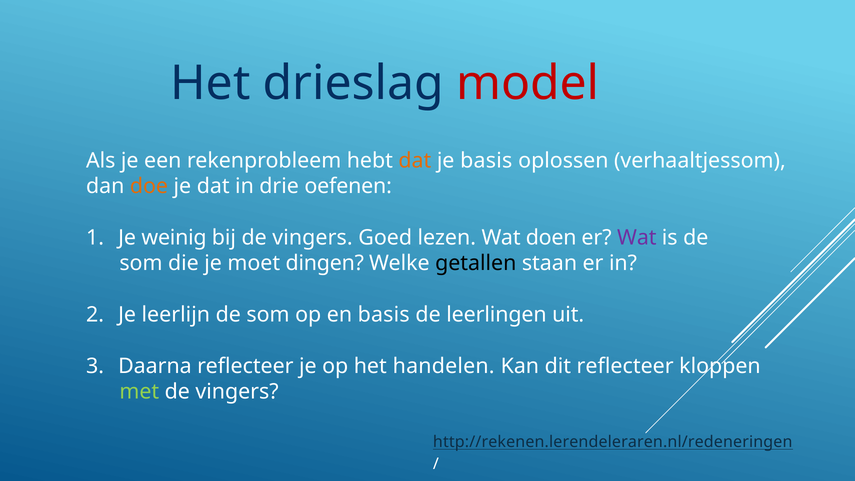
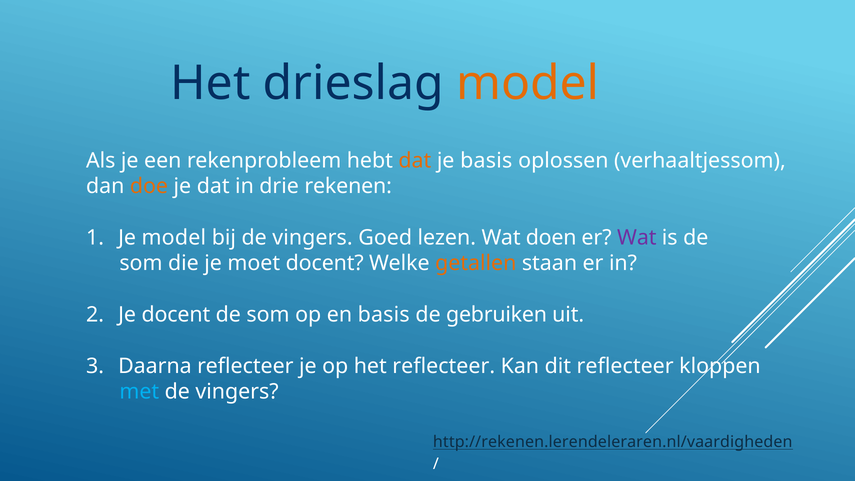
model colour: red -> orange (528, 83)
oefenen: oefenen -> rekenen (348, 186)
Je weinig: weinig -> model (174, 238)
moet dingen: dingen -> docent (325, 263)
getallen colour: black -> orange (476, 263)
Je leerlijn: leerlijn -> docent (176, 315)
leerlingen: leerlingen -> gebruiken (497, 315)
het handelen: handelen -> reflecteer (444, 366)
met colour: light green -> light blue (139, 392)
http://rekenen.lerendeleraren.nl/redeneringen: http://rekenen.lerendeleraren.nl/redeneringen -> http://rekenen.lerendeleraren.nl/vaardigheden (613, 442)
